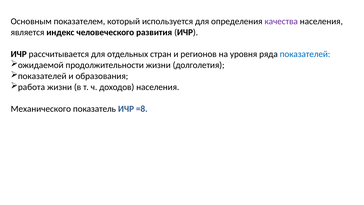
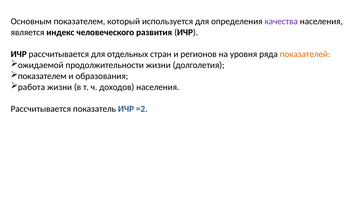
показателей colour: blue -> orange (305, 54)
показателей: показателей -> показателем (42, 76)
Механического: Механического -> Рассчитывается (41, 109)
=8: =8 -> =2 (142, 109)
